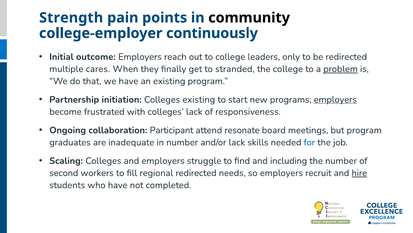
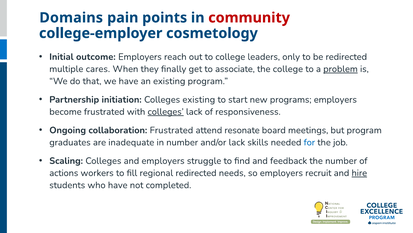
Strength: Strength -> Domains (71, 18)
community colour: black -> red (249, 18)
continuously: continuously -> cosmetology (212, 33)
stranded: stranded -> associate (235, 69)
employers underline: present -> none (335, 99)
colleges underline: none -> present (166, 111)
collaboration Participant: Participant -> Frustrated (171, 130)
including: including -> feedback (289, 160)
second: second -> actions (64, 172)
